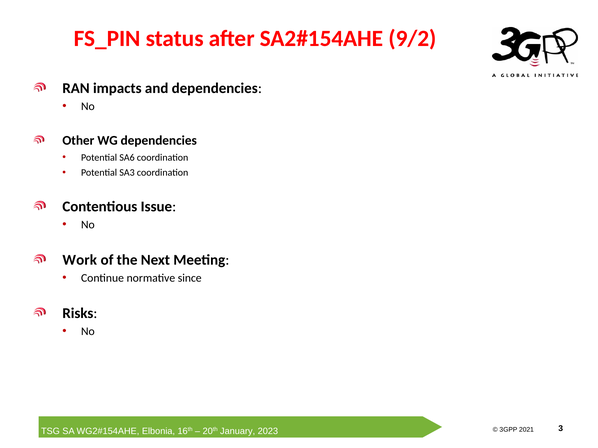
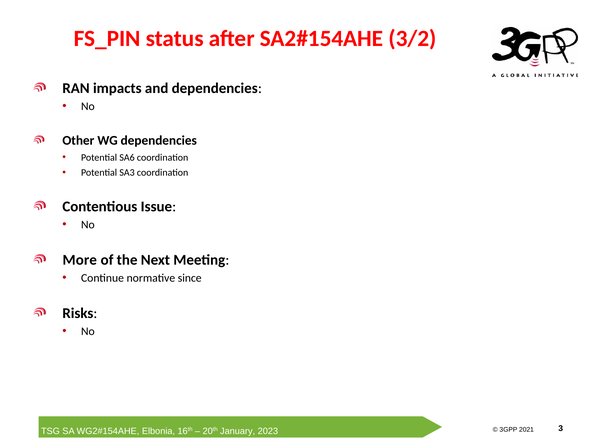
9/2: 9/2 -> 3/2 (412, 39)
Work: Work -> More (80, 260)
